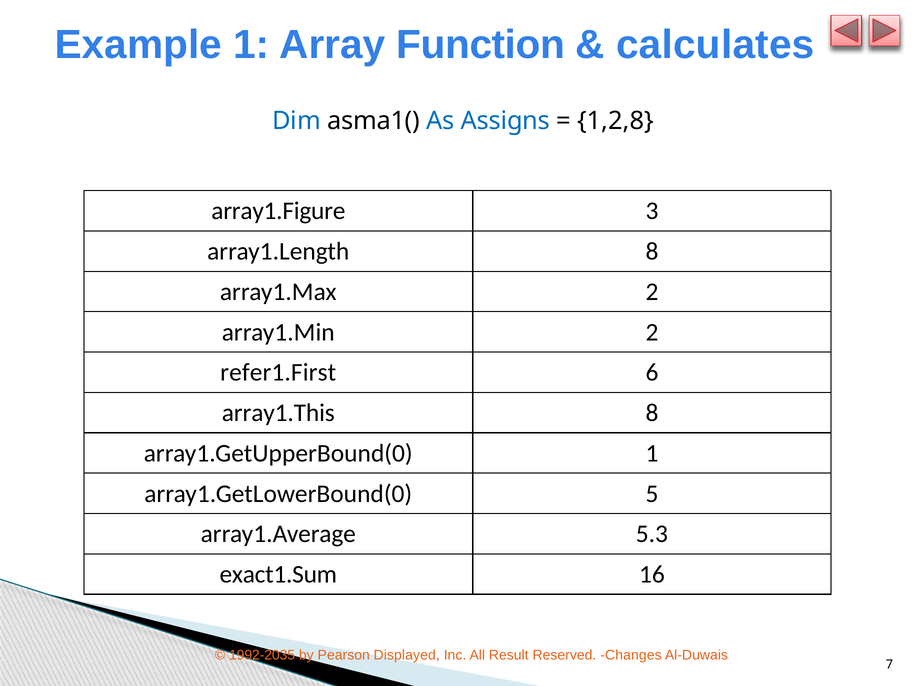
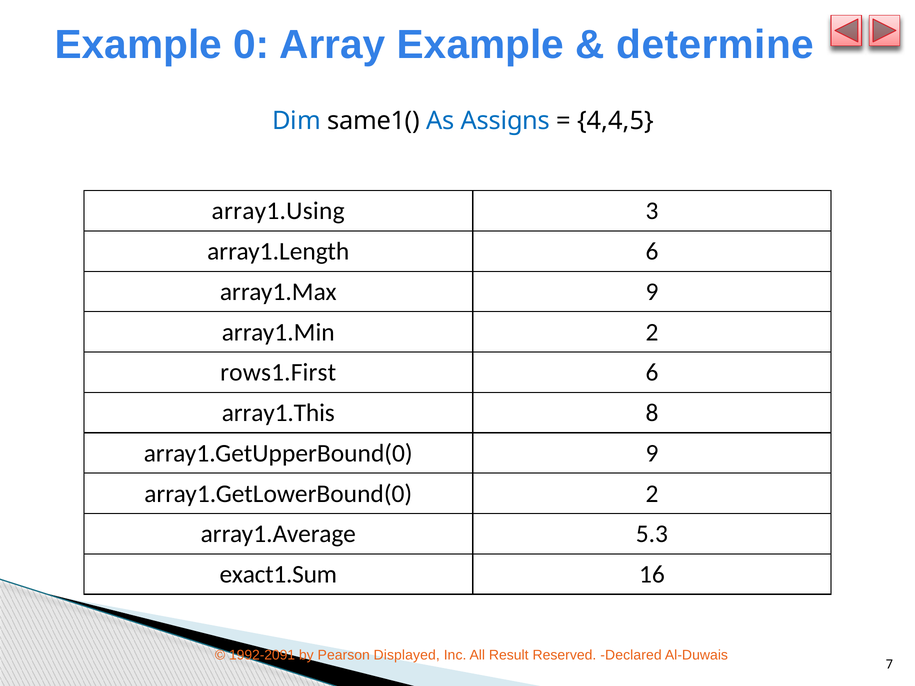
Example 1: 1 -> 0 (251, 45)
Array Function: Function -> Example (480, 45)
calculates: calculates -> determine (715, 45)
asma1(: asma1( -> same1( (374, 121)
1,2,8: 1,2,8 -> 4,4,5 (616, 121)
array1.Figure: array1.Figure -> array1.Using (278, 211)
array1.Length 8: 8 -> 6 (652, 252)
array1.Max 2: 2 -> 9 (652, 292)
refer1.First: refer1.First -> rows1.First (278, 373)
array1.GetUpperBound(0 1: 1 -> 9 (652, 453)
array1.GetLowerBound(0 5: 5 -> 2 (652, 494)
1992-2035: 1992-2035 -> 1992-2091 (262, 655)
Changes: Changes -> Declared (631, 655)
